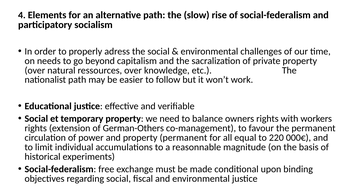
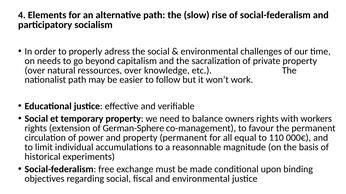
German-Others: German-Others -> German-Sphere (133, 129)
220: 220 -> 110 (276, 138)
